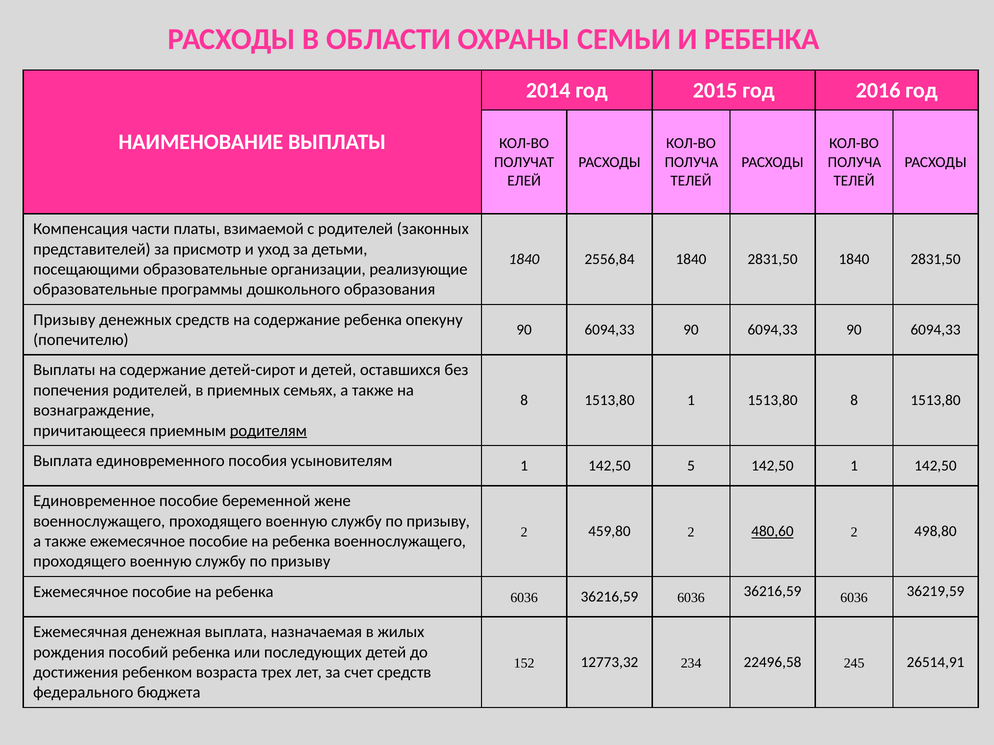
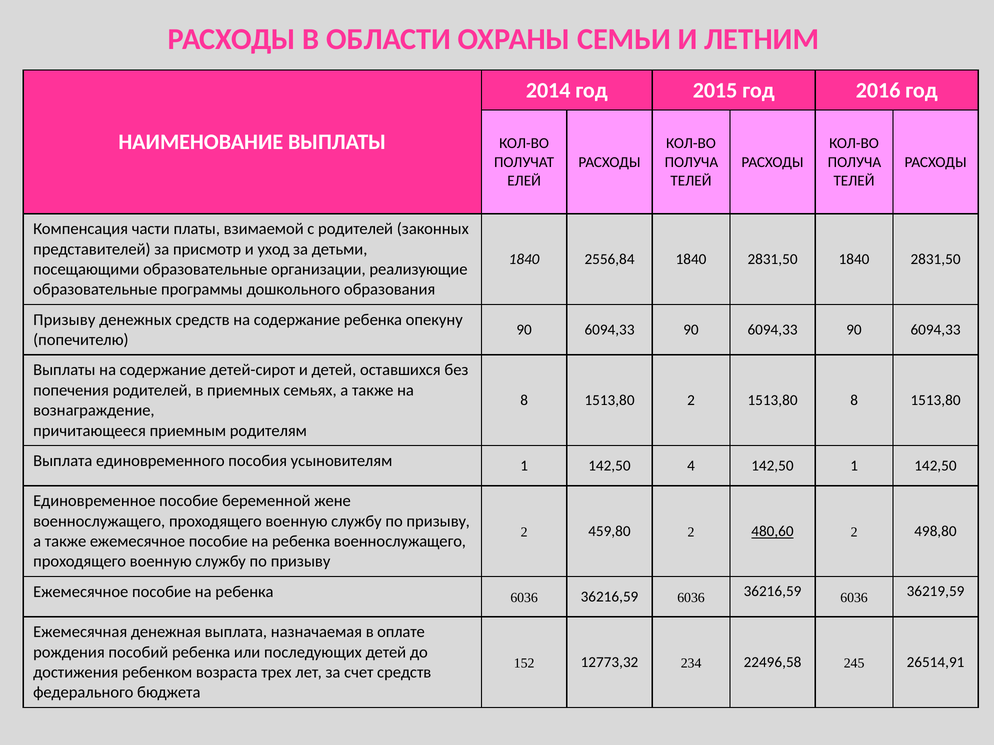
И РЕБЕНКА: РЕБЕНКА -> ЛЕТНИМ (762, 39)
1513,80 1: 1 -> 2 (691, 401)
родителям underline: present -> none (268, 431)
5: 5 -> 4 (691, 466)
жилых: жилых -> оплате (401, 632)
